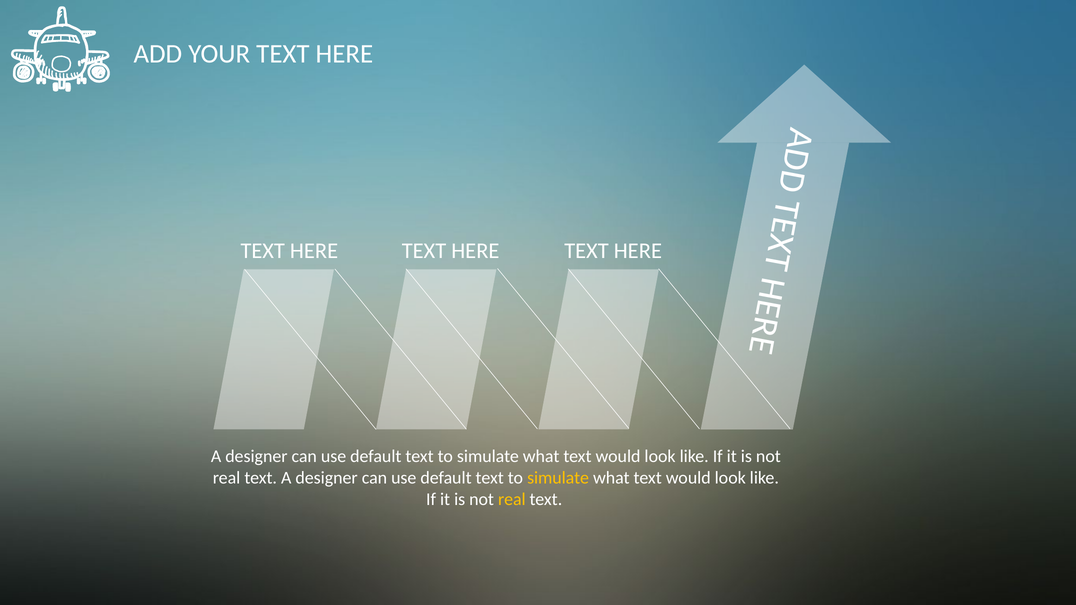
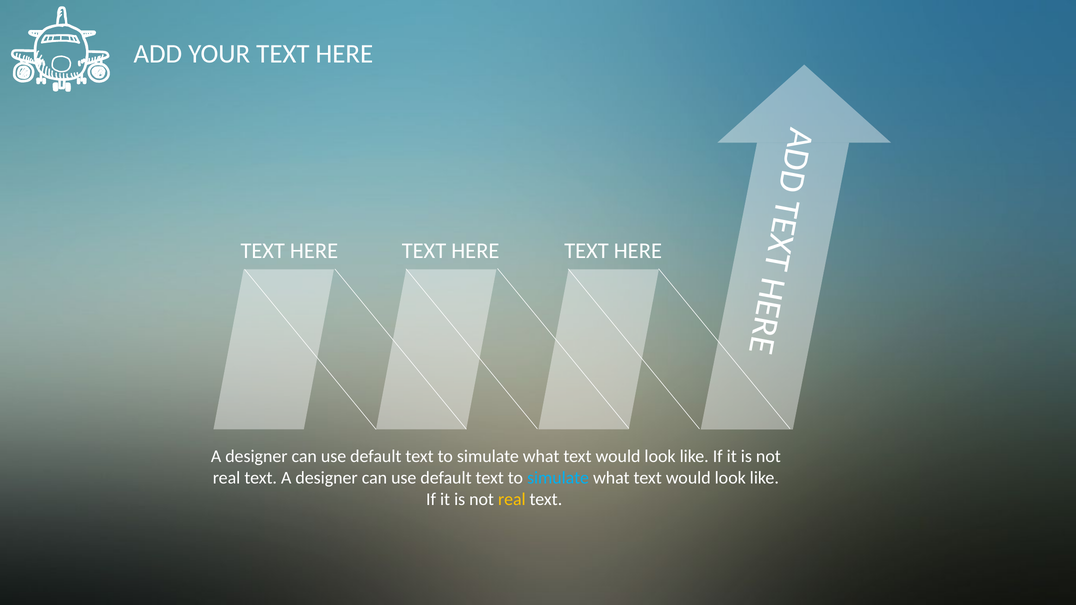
simulate colour: yellow -> light blue (558, 478)
